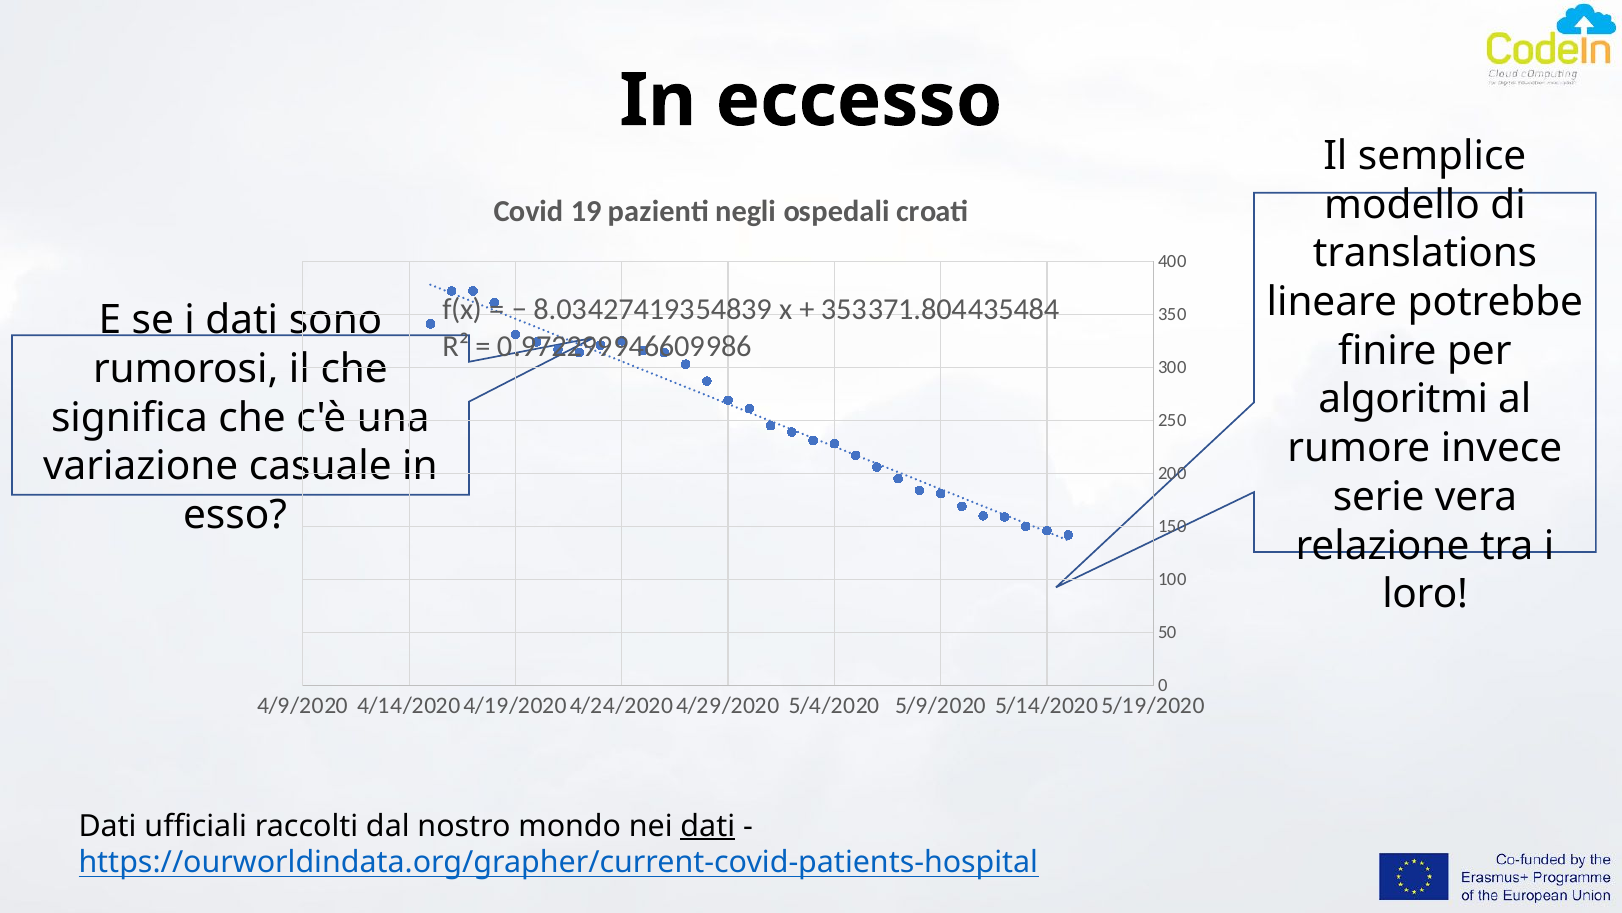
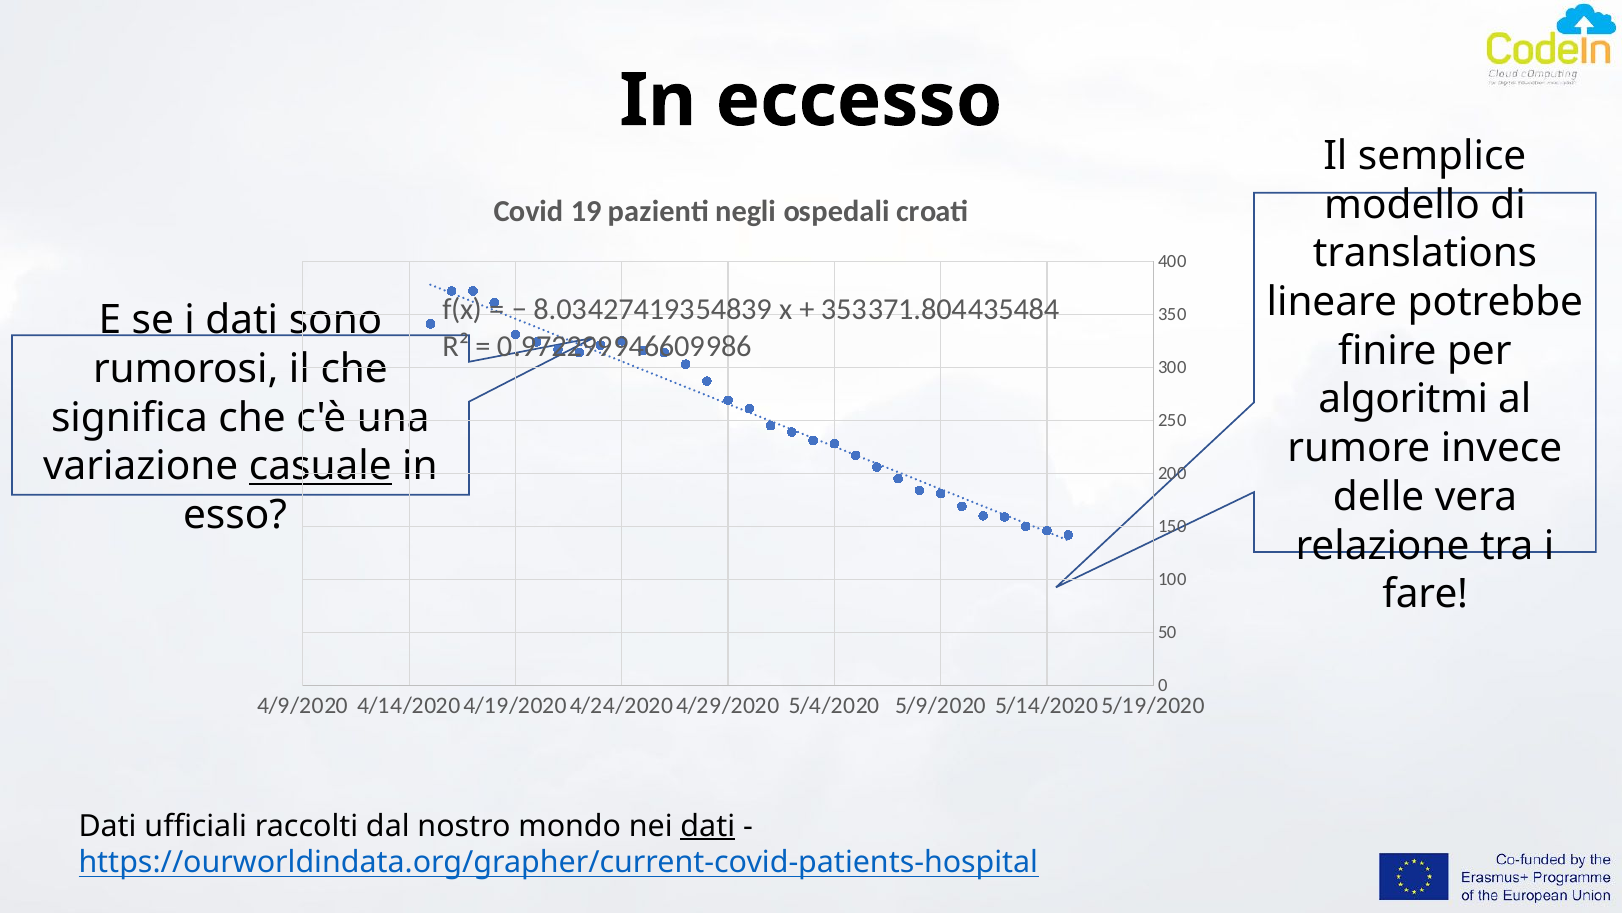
casuale underline: none -> present (320, 466)
serie: serie -> delle (1379, 497)
loro: loro -> fare (1425, 594)
